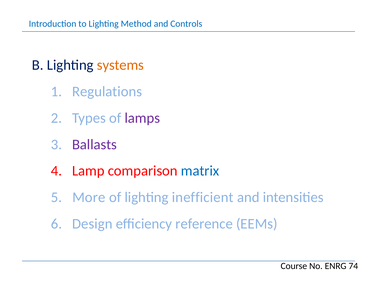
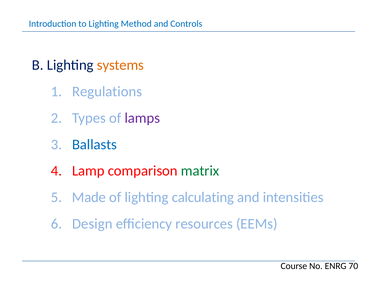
Ballasts colour: purple -> blue (94, 144)
matrix colour: blue -> green (200, 171)
More: More -> Made (89, 197)
inefficient: inefficient -> calculating (203, 197)
reference: reference -> resources (204, 223)
74: 74 -> 70 (353, 266)
